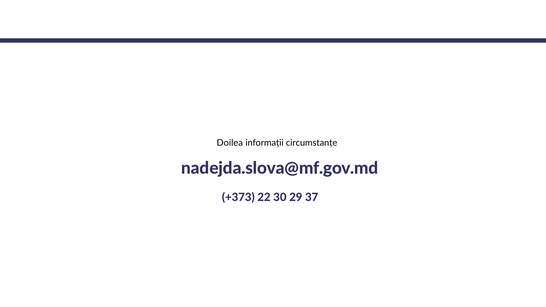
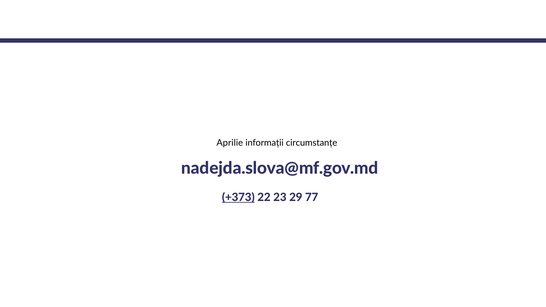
Doilea: Doilea -> Aprilie (230, 143)
+373 underline: none -> present (238, 198)
30: 30 -> 23 (280, 198)
37: 37 -> 77 (312, 198)
